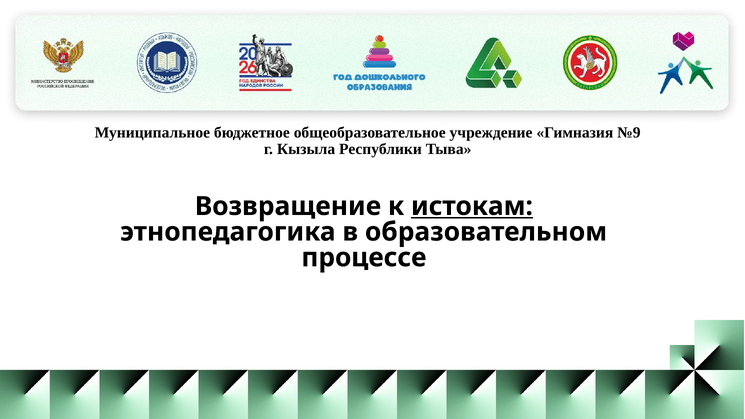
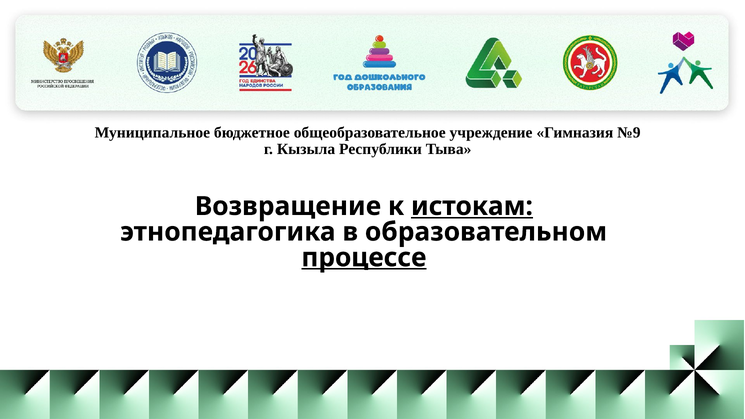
процессе underline: none -> present (364, 258)
